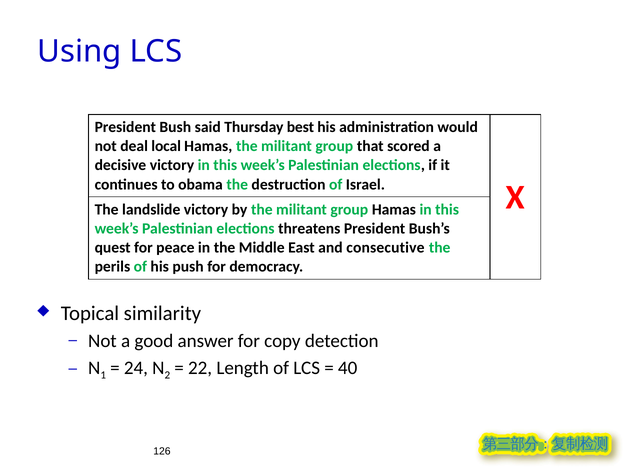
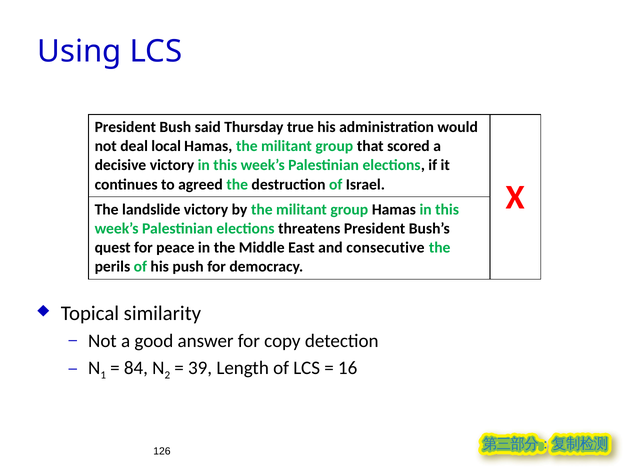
best: best -> true (300, 127)
obama: obama -> agreed (200, 184)
24: 24 -> 84 (136, 368)
22: 22 -> 39 (200, 368)
40: 40 -> 16 (348, 368)
